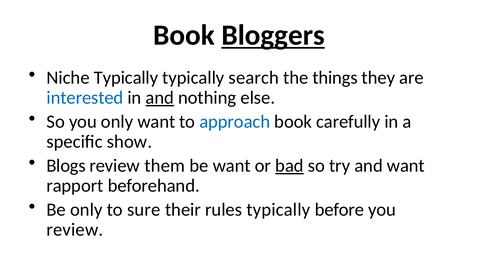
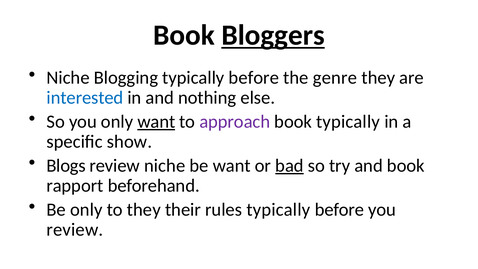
Niche Typically: Typically -> Blogging (126, 78)
search: search -> before (254, 78)
things: things -> genre (335, 78)
and underline: present -> none (160, 98)
want underline: none -> present (156, 122)
approach colour: blue -> purple (235, 122)
book carefully: carefully -> typically (348, 122)
review them: them -> niche (165, 166)
and want: want -> book (406, 166)
to sure: sure -> they (144, 210)
